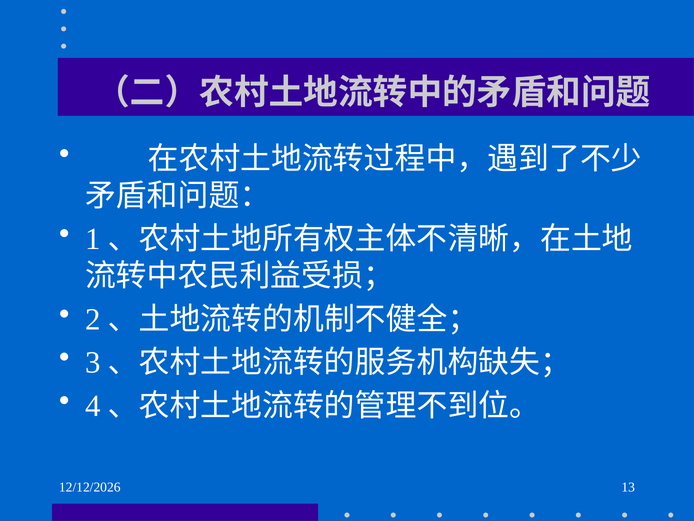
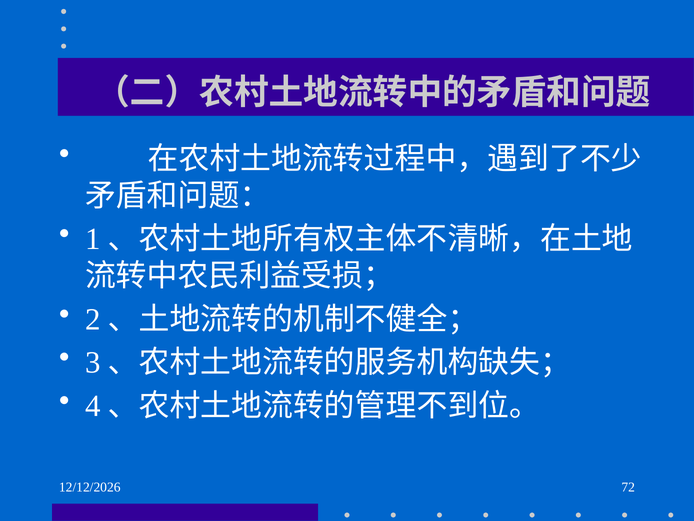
13: 13 -> 72 (628, 487)
